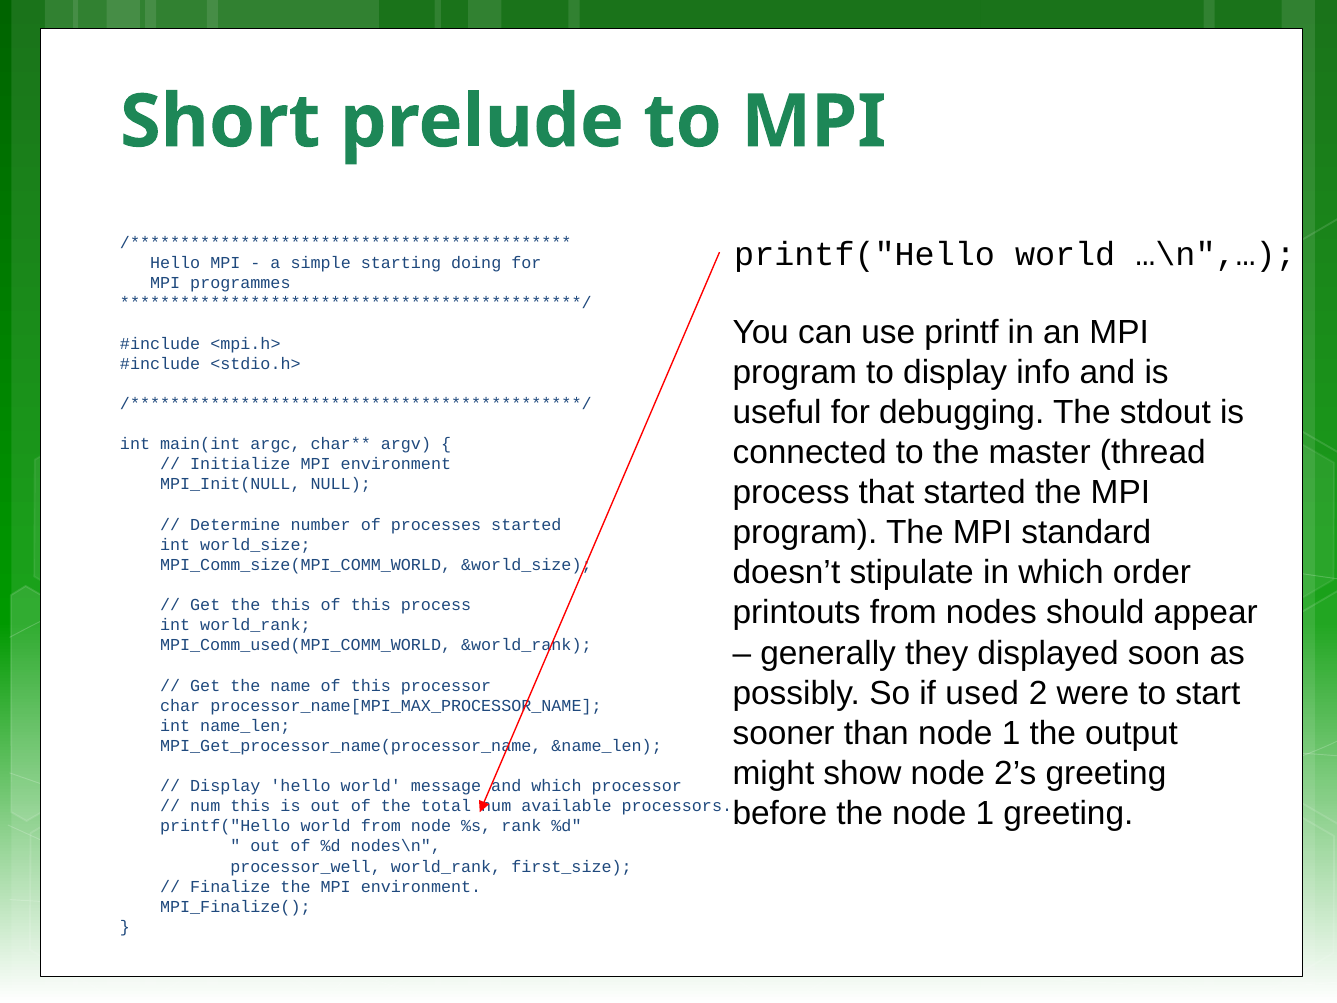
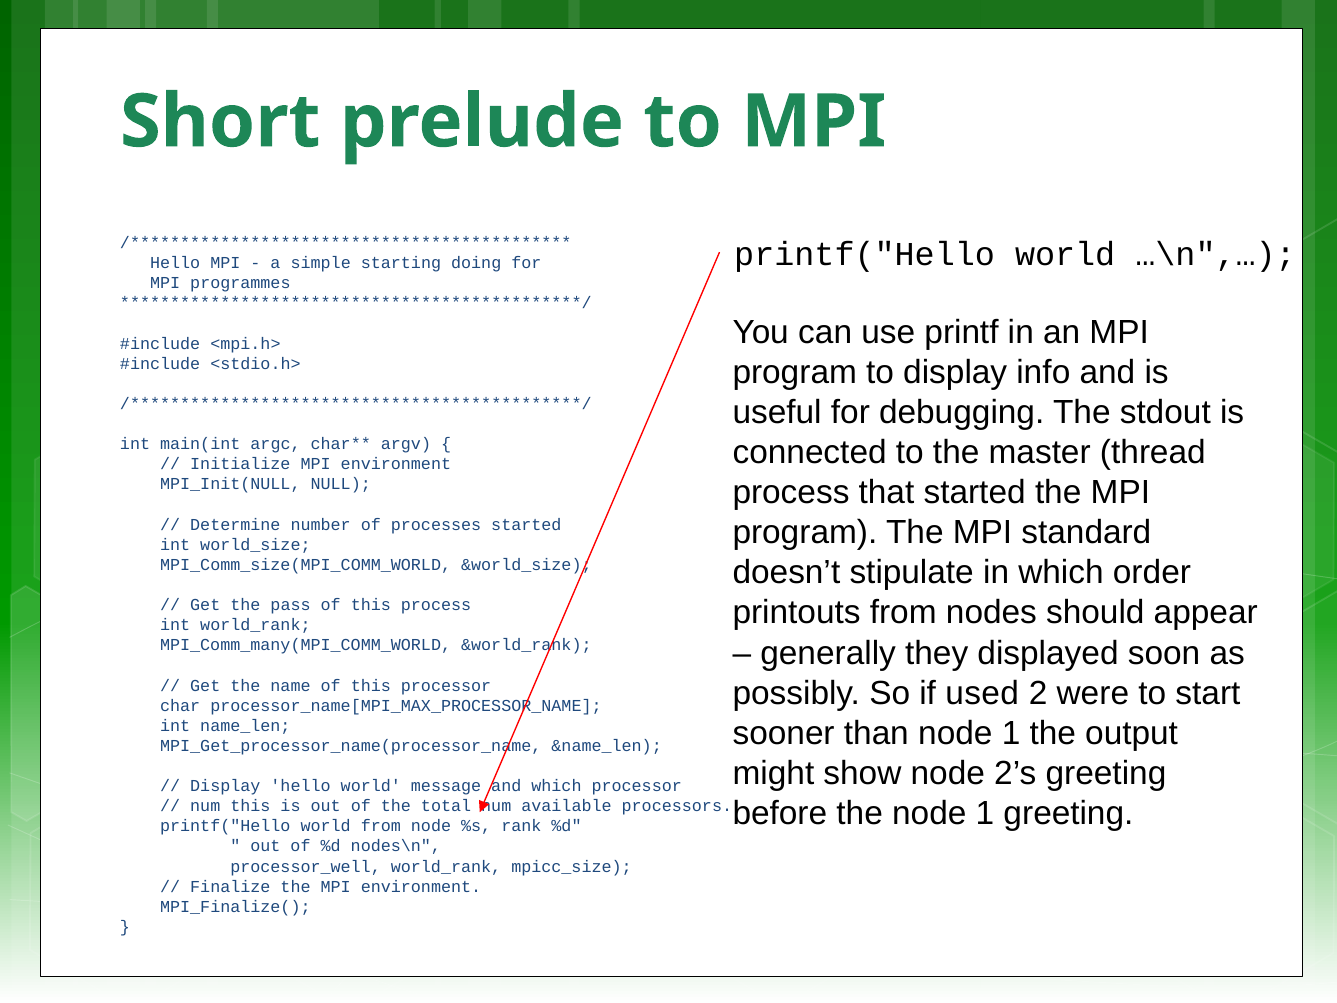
the this: this -> pass (291, 605)
MPI_Comm_used(MPI_COMM_WORLD: MPI_Comm_used(MPI_COMM_WORLD -> MPI_Comm_many(MPI_COMM_WORLD (306, 645)
first_size: first_size -> mpicc_size (571, 866)
